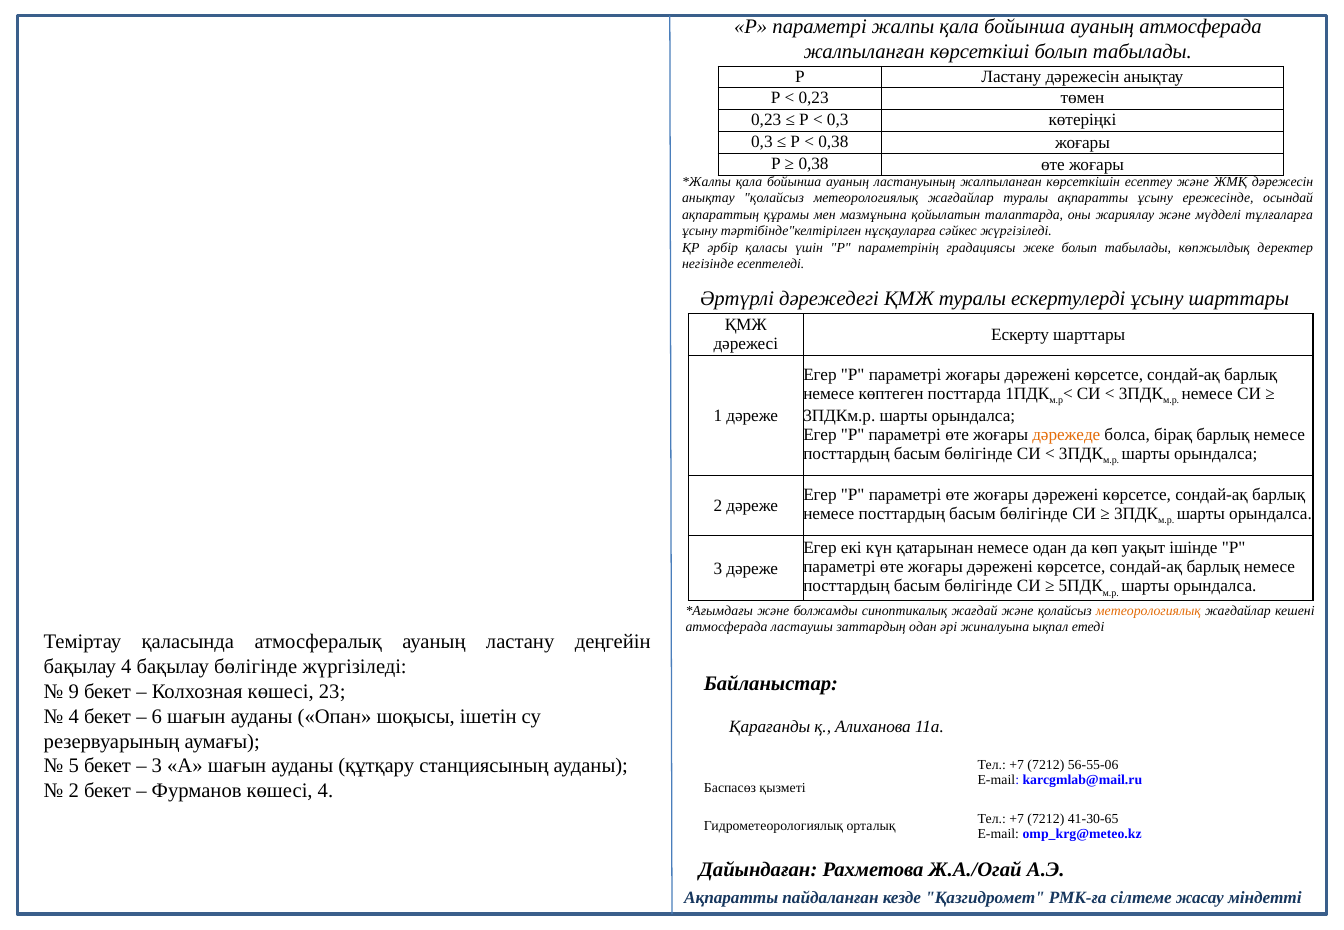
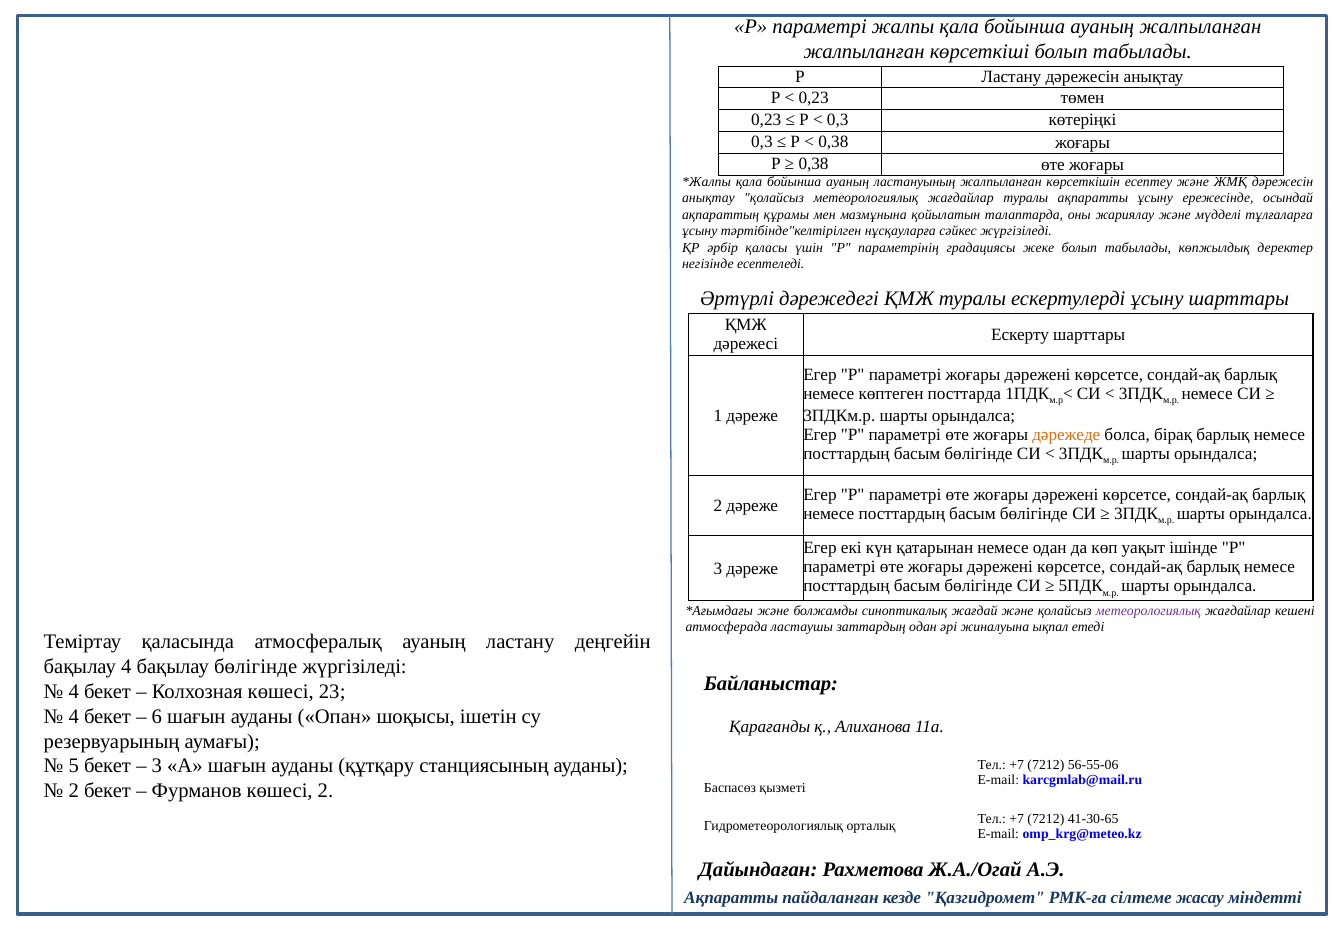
ауаның атмосферада: атмосферада -> жалпыланған (1200, 26)
метеорологиялық colour: orange -> purple (1148, 611)
9: 9 -> 4 (74, 692)
көшесі 4: 4 -> 2 (325, 791)
